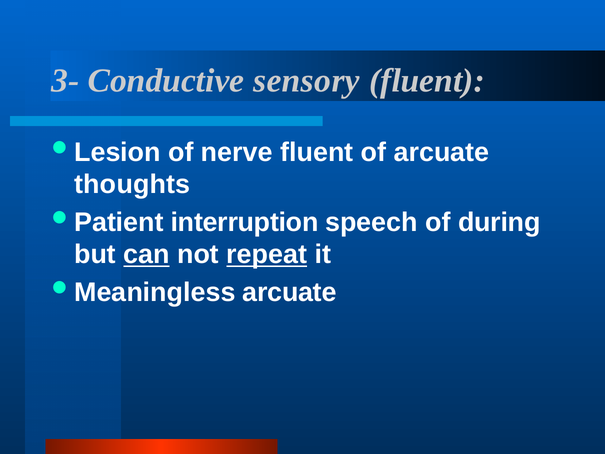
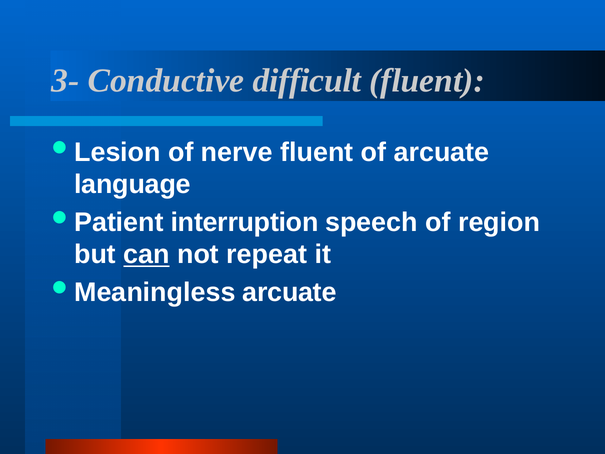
sensory: sensory -> difficult (307, 80)
thoughts: thoughts -> language (132, 184)
during: during -> region (499, 222)
repeat underline: present -> none (267, 254)
